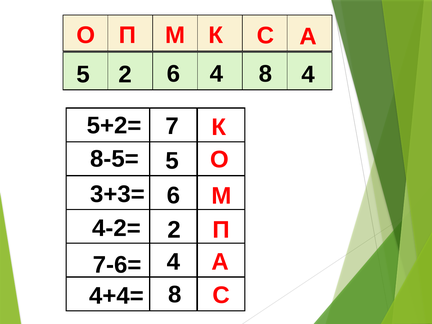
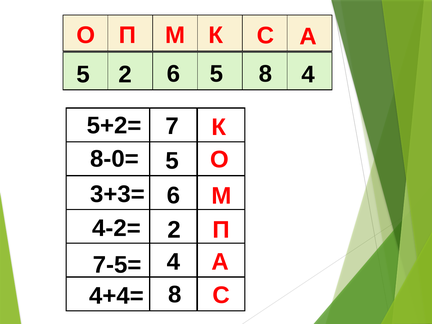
6 4: 4 -> 5 (216, 74)
8-5=: 8-5= -> 8-0= (115, 159)
7-6=: 7-6= -> 7-5= (117, 265)
